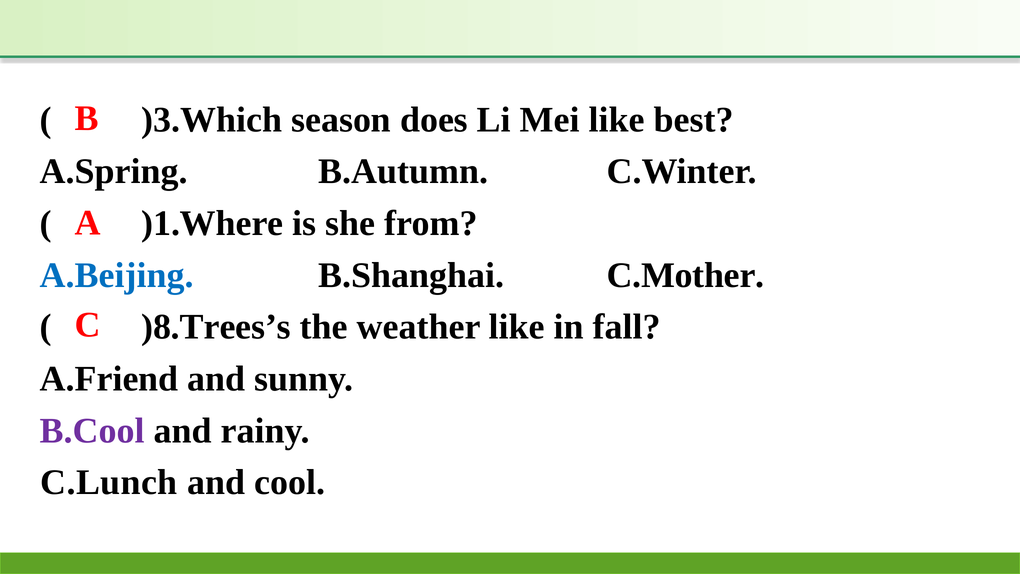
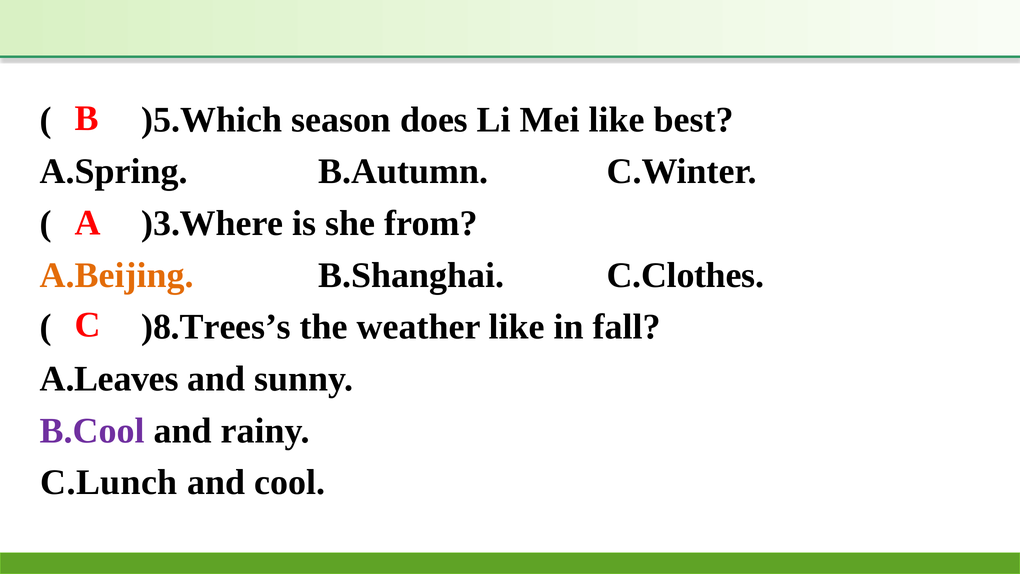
)3.Which: )3.Which -> )5.Which (212, 120)
)1.Where: )1.Where -> )3.Where (212, 223)
A.Beijing colour: blue -> orange (117, 275)
C.Mother: C.Mother -> C.Clothes (685, 275)
A.Friend: A.Friend -> A.Leaves (109, 379)
